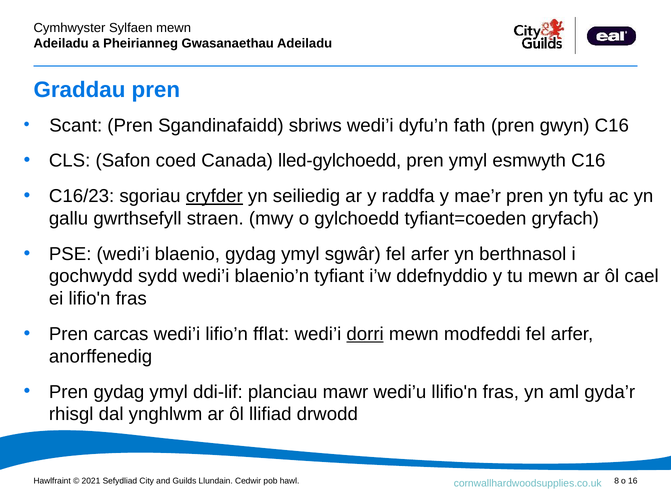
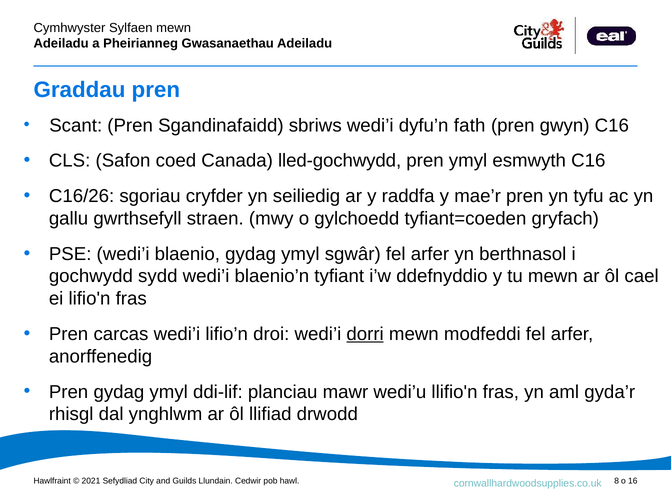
lled-gylchoedd: lled-gylchoedd -> lled-gochwydd (340, 161)
C16/23: C16/23 -> C16/26 (82, 196)
cryfder underline: present -> none (214, 196)
fflat: fflat -> droi (271, 334)
